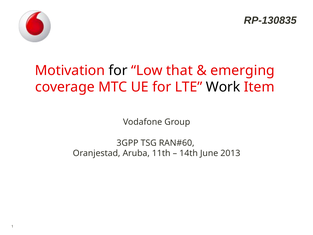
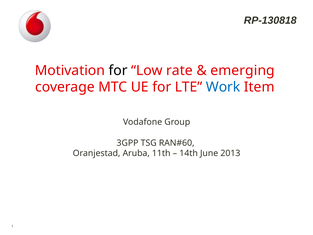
RP-130835: RP-130835 -> RP-130818 (270, 20)
that: that -> rate (179, 70)
Work colour: black -> blue (223, 87)
